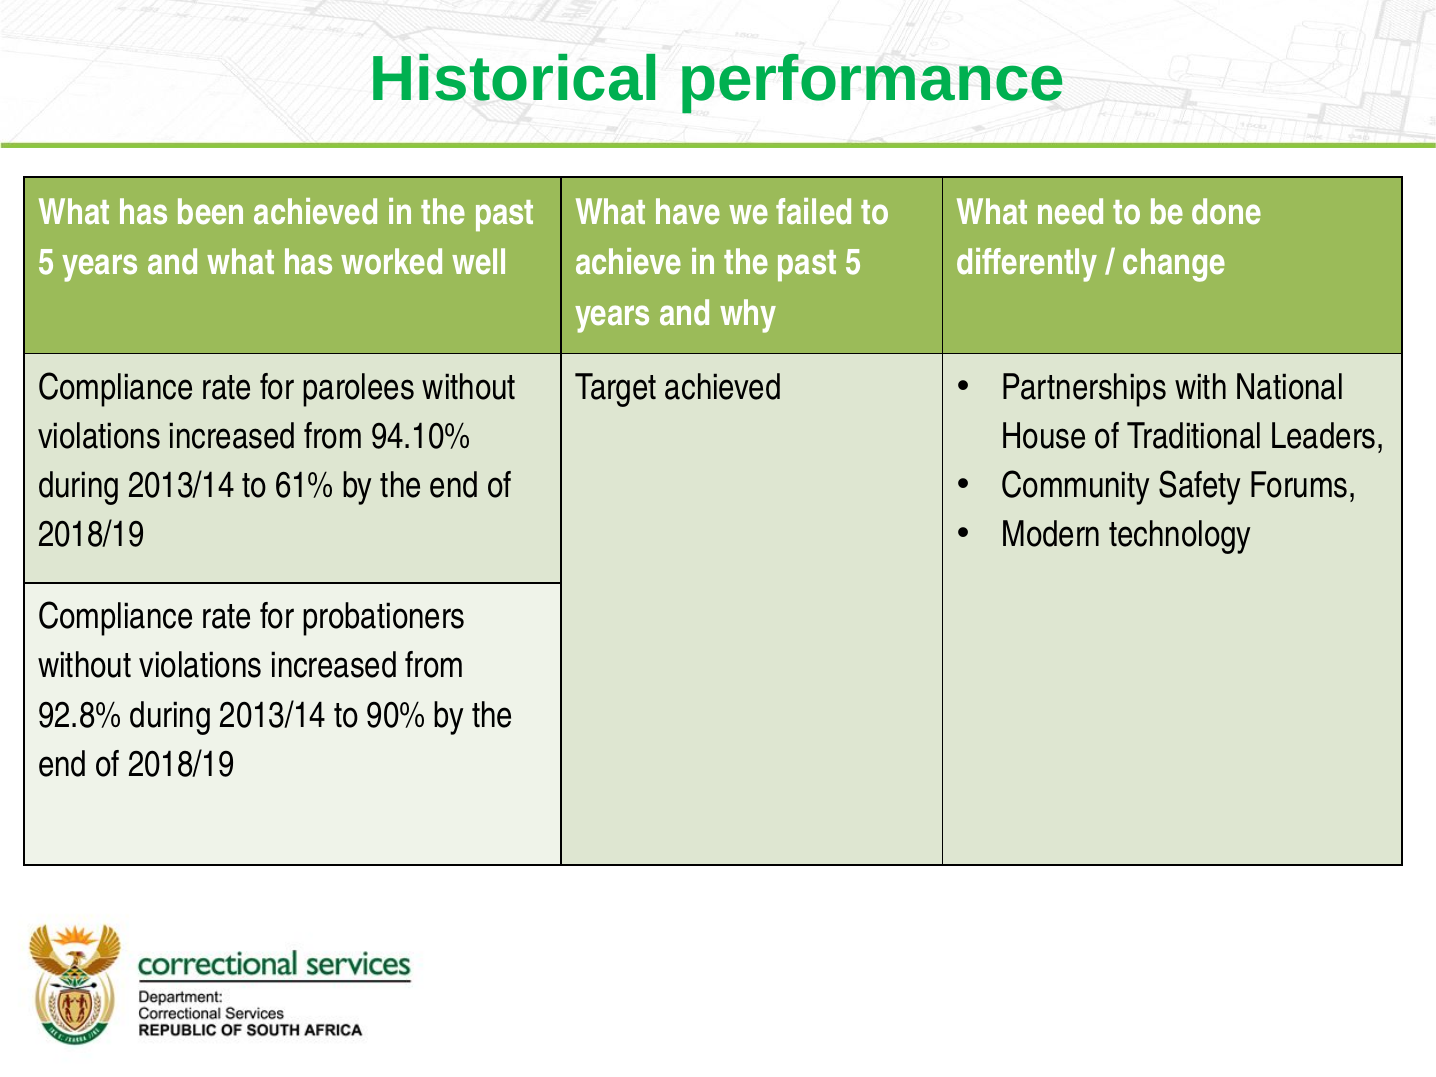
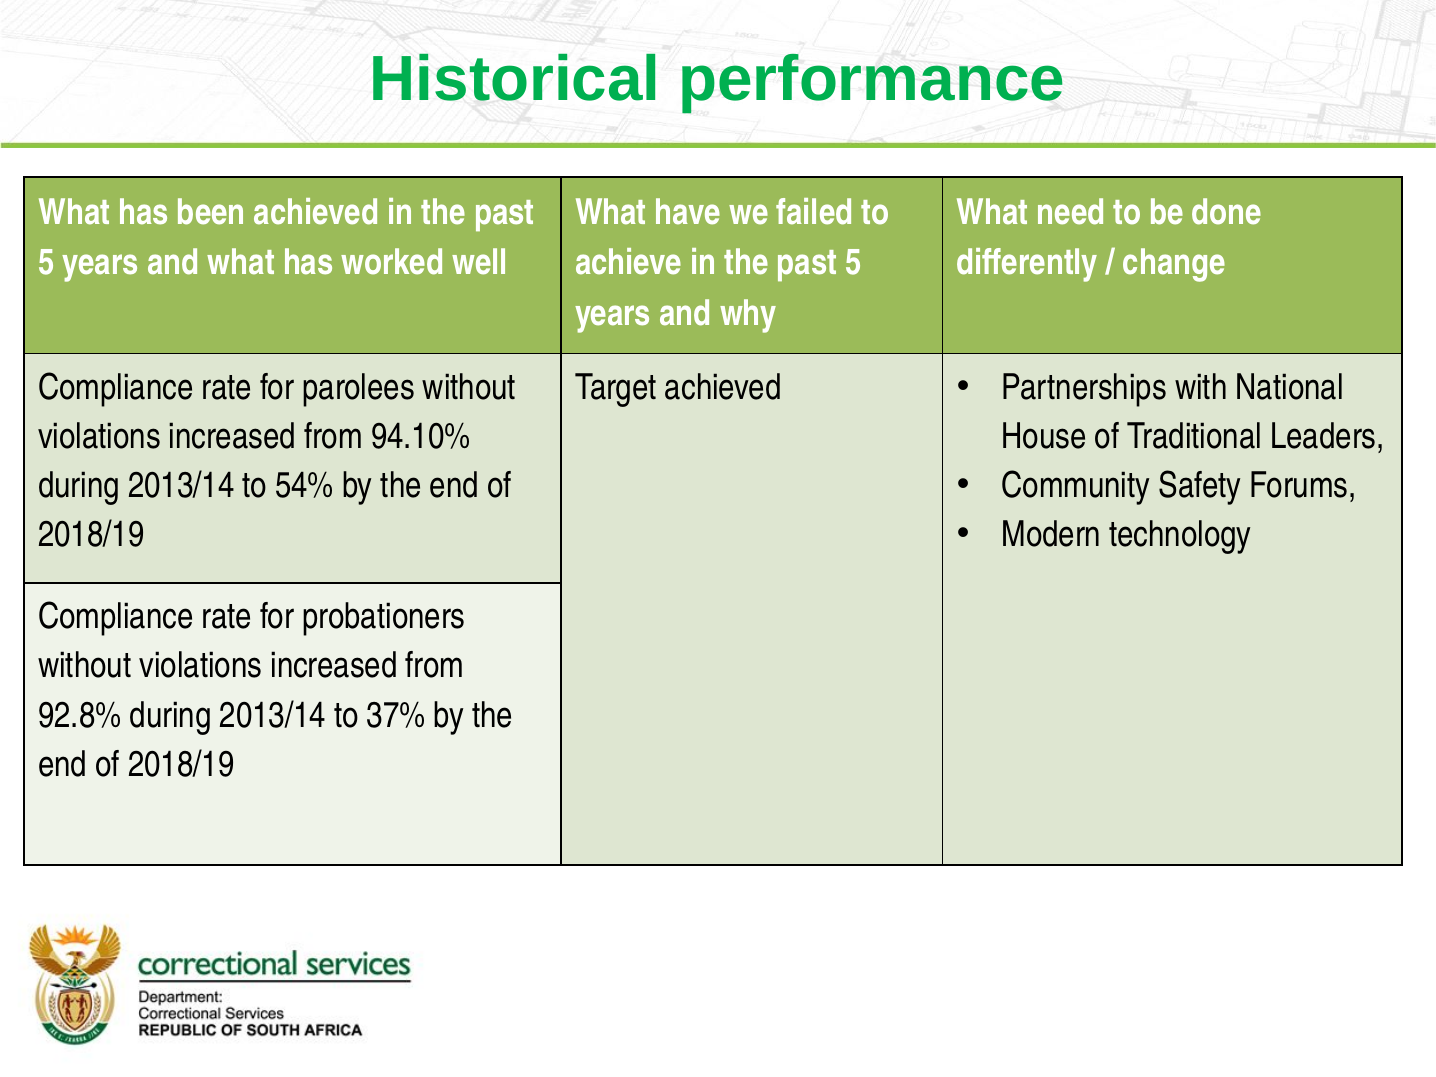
61%: 61% -> 54% (305, 486)
90%: 90% -> 37% (396, 715)
